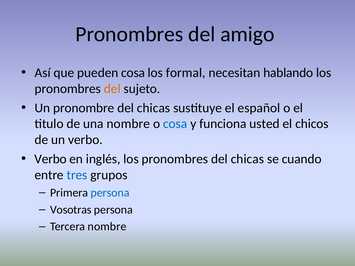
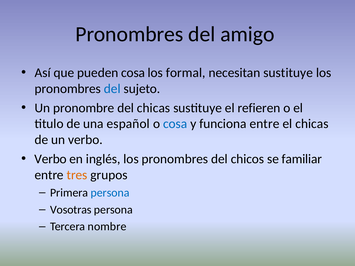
necesitan hablando: hablando -> sustituye (288, 73)
del colour: orange -> blue (112, 89)
español: español -> refieren (259, 108)
una nombre: nombre -> español (128, 124)
funciona usted: usted -> entre (264, 124)
el chicos: chicos -> chicas (312, 124)
pronombres del chicas: chicas -> chicos (247, 159)
cuando: cuando -> familiar (302, 159)
tres colour: blue -> orange (77, 175)
